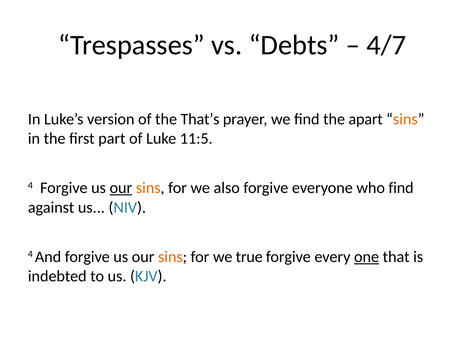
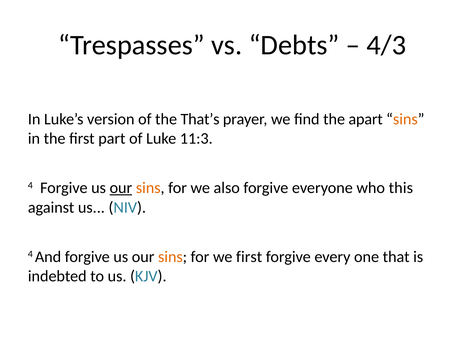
4/7: 4/7 -> 4/3 (386, 45)
11:5: 11:5 -> 11:3 (196, 139)
who find: find -> this (401, 188)
we true: true -> first (249, 257)
one underline: present -> none (367, 257)
